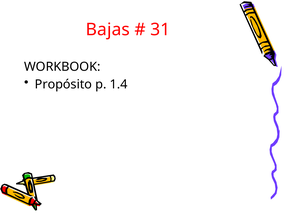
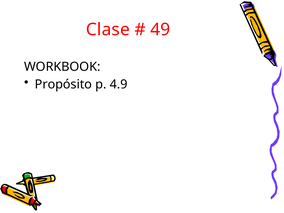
Bajas: Bajas -> Clase (108, 30)
31: 31 -> 49 (160, 30)
1.4: 1.4 -> 4.9 (119, 84)
